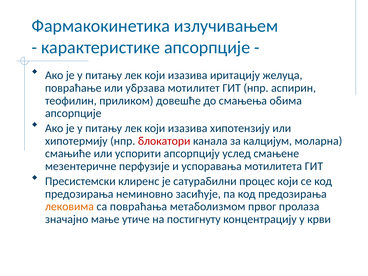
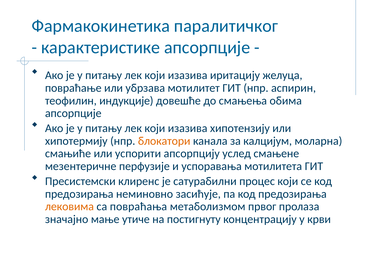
излучивањем: излучивањем -> паралитичког (226, 26)
приликом: приликом -> индукције (126, 101)
блокатори colour: red -> orange (164, 141)
